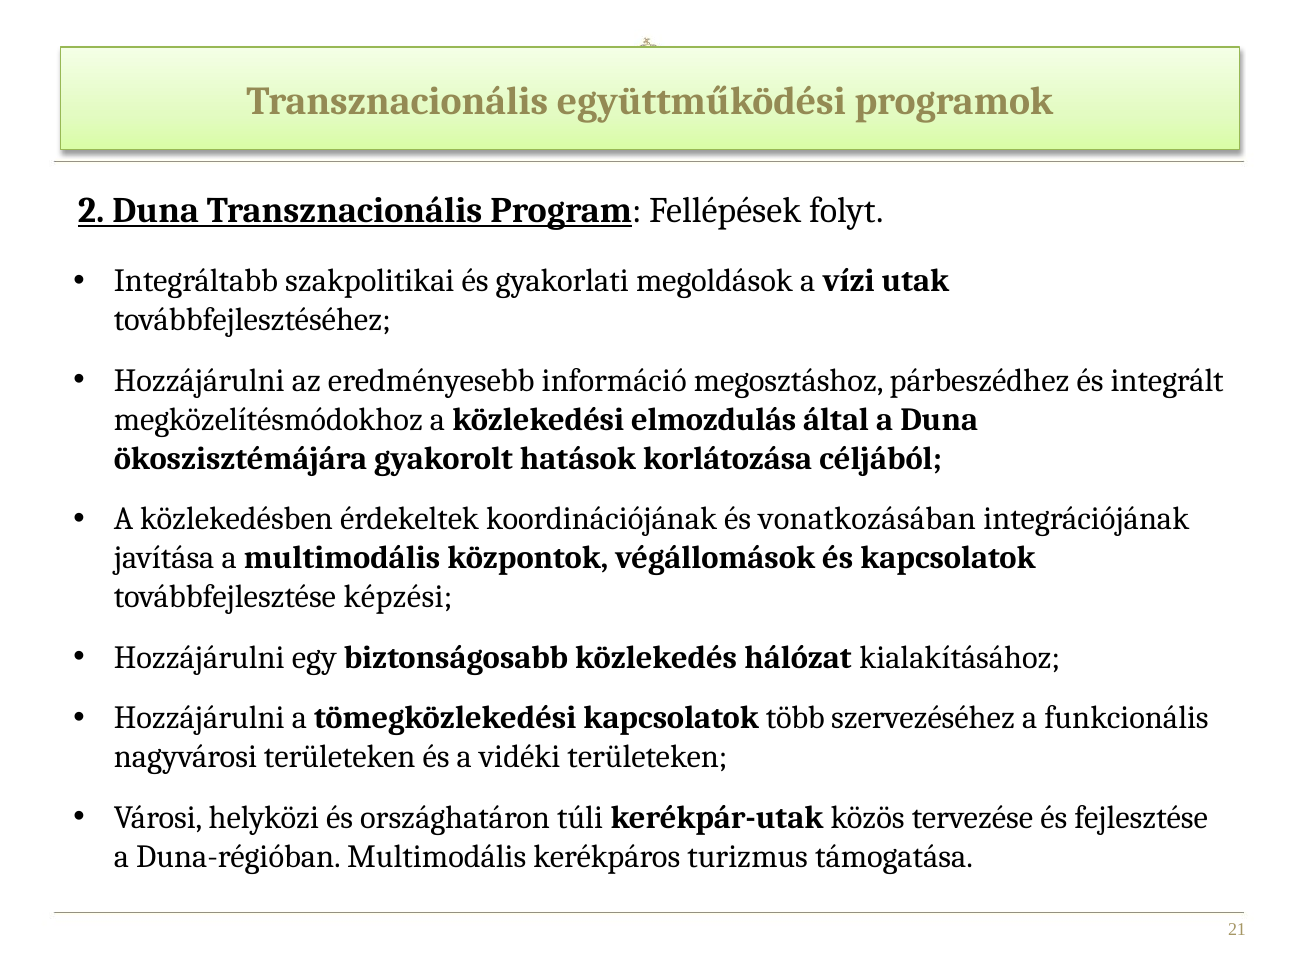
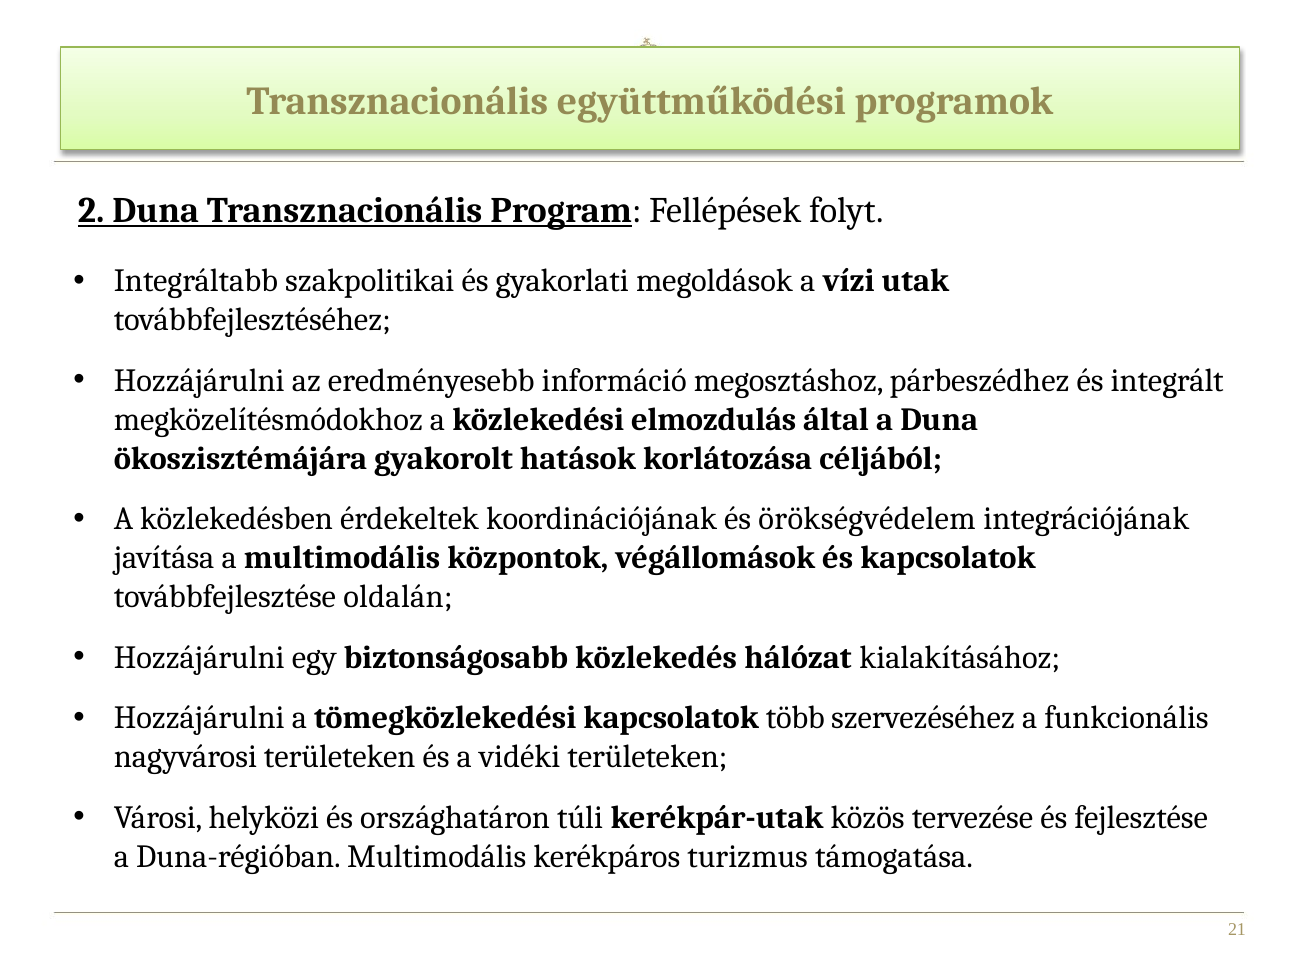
vonatkozásában: vonatkozásában -> örökségvédelem (867, 519)
képzési: képzési -> oldalán (398, 597)
